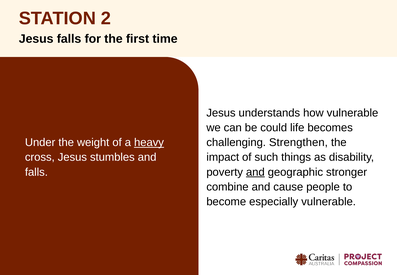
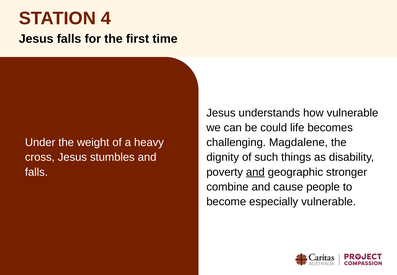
2: 2 -> 4 (106, 18)
heavy underline: present -> none (149, 142)
Strengthen: Strengthen -> Magdalene (298, 142)
impact: impact -> dignity (223, 157)
